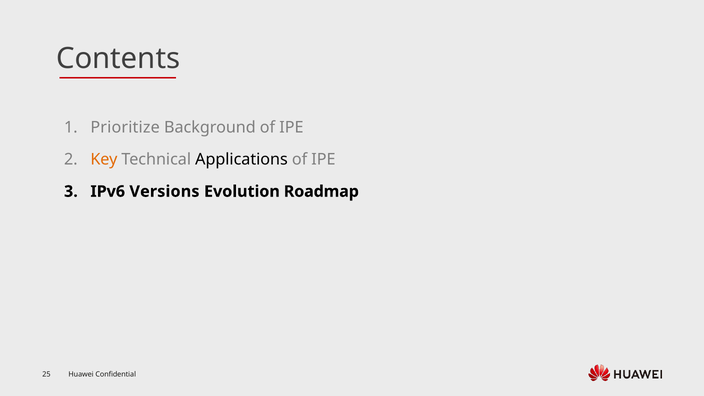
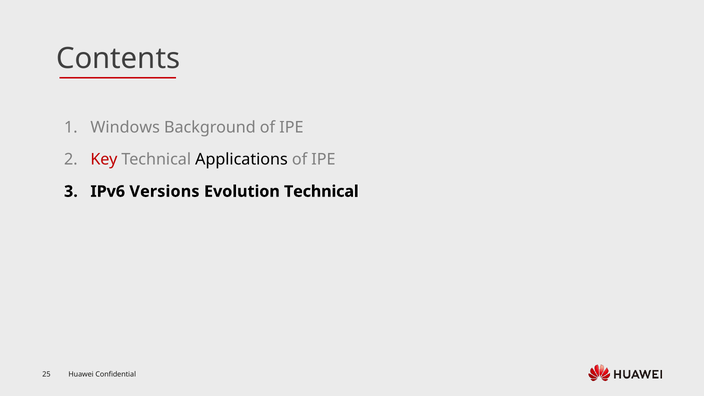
Prioritize: Prioritize -> Windows (125, 128)
Key colour: orange -> red (104, 160)
Evolution Roadmap: Roadmap -> Technical (321, 191)
